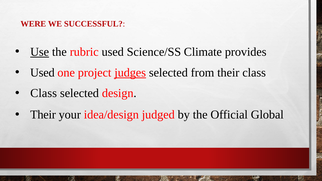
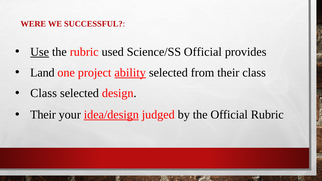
Science/SS Climate: Climate -> Official (203, 52)
Used: Used -> Land (42, 73)
judges: judges -> ability (130, 73)
idea/design underline: none -> present (111, 115)
Official Global: Global -> Rubric (267, 115)
